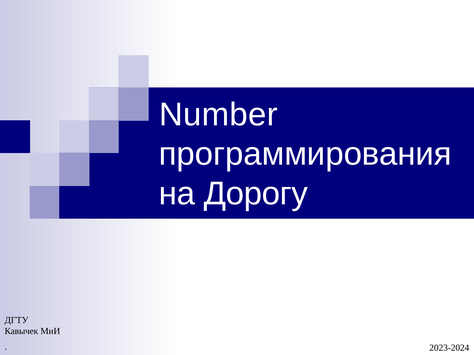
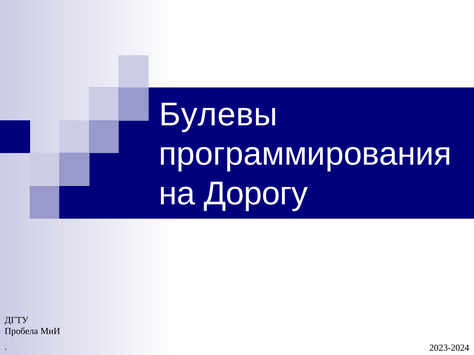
Number: Number -> Булевы (218, 115)
Кавычек: Кавычек -> Пробела (21, 332)
